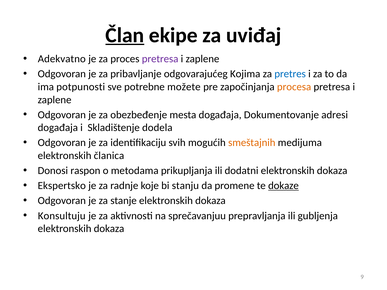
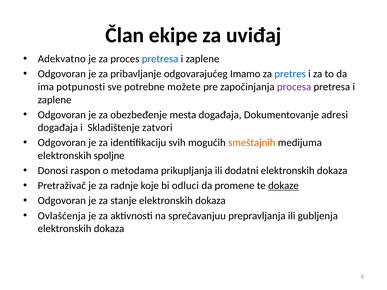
Član underline: present -> none (125, 35)
pretresa colour: purple -> blue (160, 59)
Kojima: Kojima -> Imamo (245, 74)
procesa colour: orange -> purple (294, 87)
dodela: dodela -> zatvori (157, 128)
članica: članica -> spoljne (109, 156)
Ekspertsko: Ekspertsko -> Pretraživač (62, 186)
stanju: stanju -> odluci (185, 186)
Konsultuju: Konsultuju -> Ovlašćenja (62, 216)
